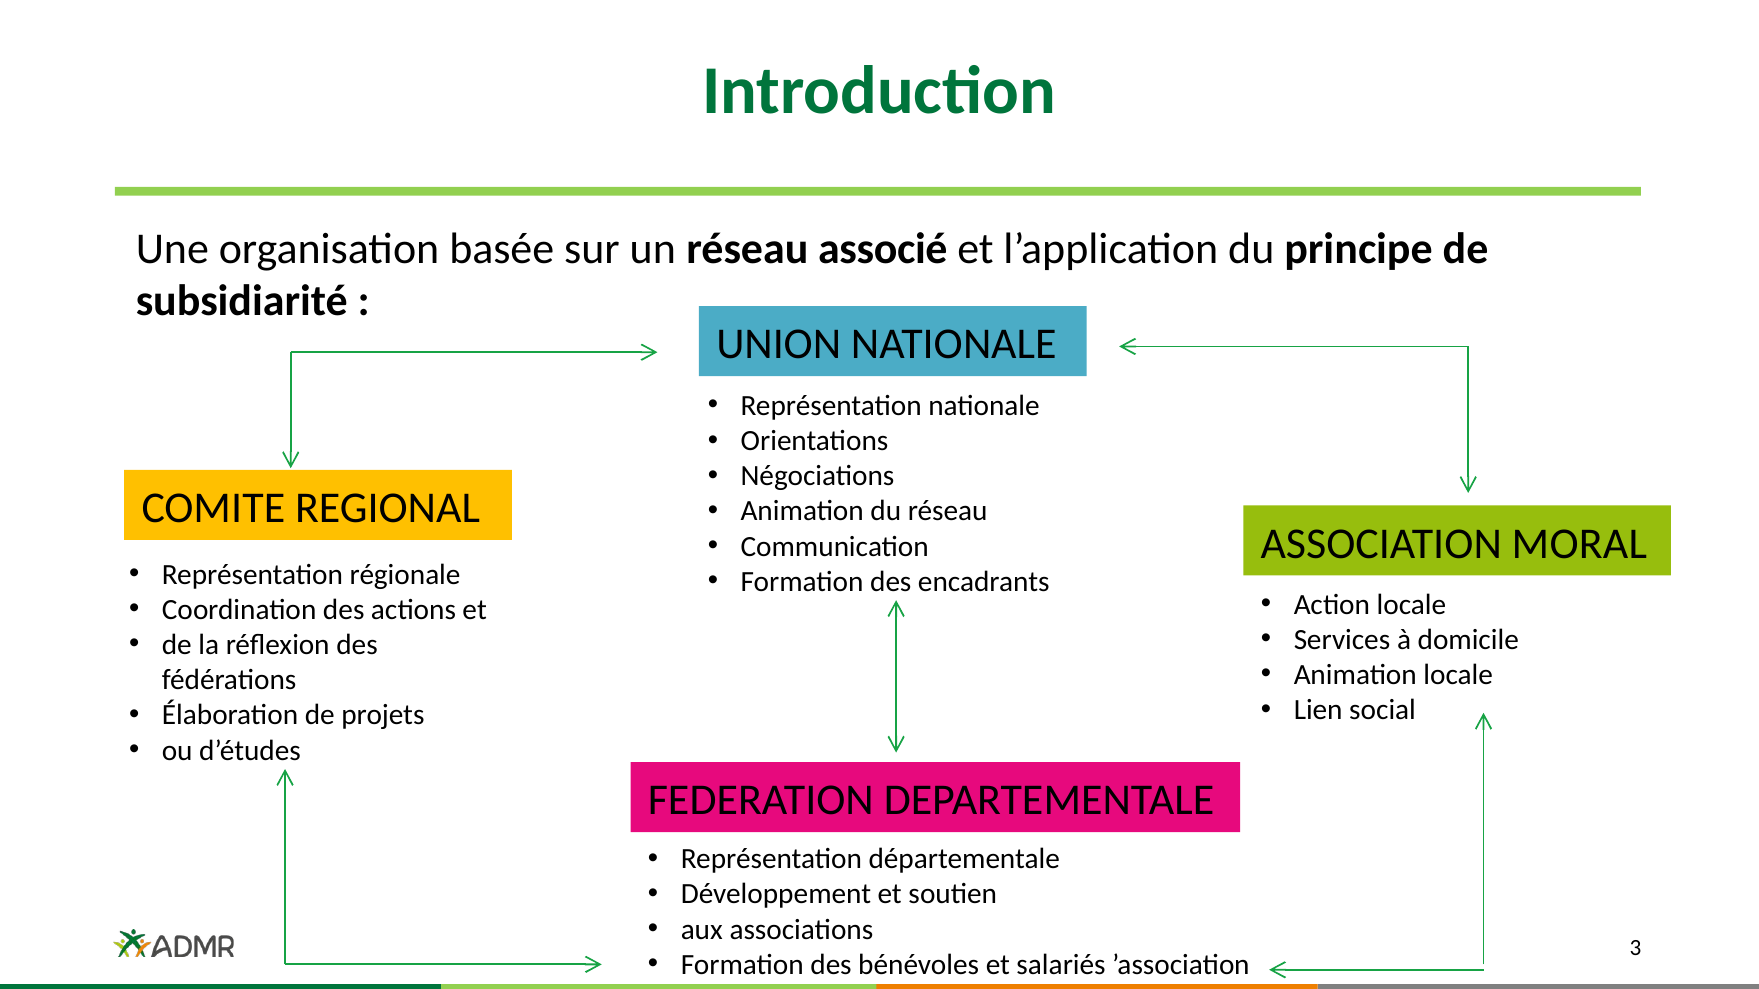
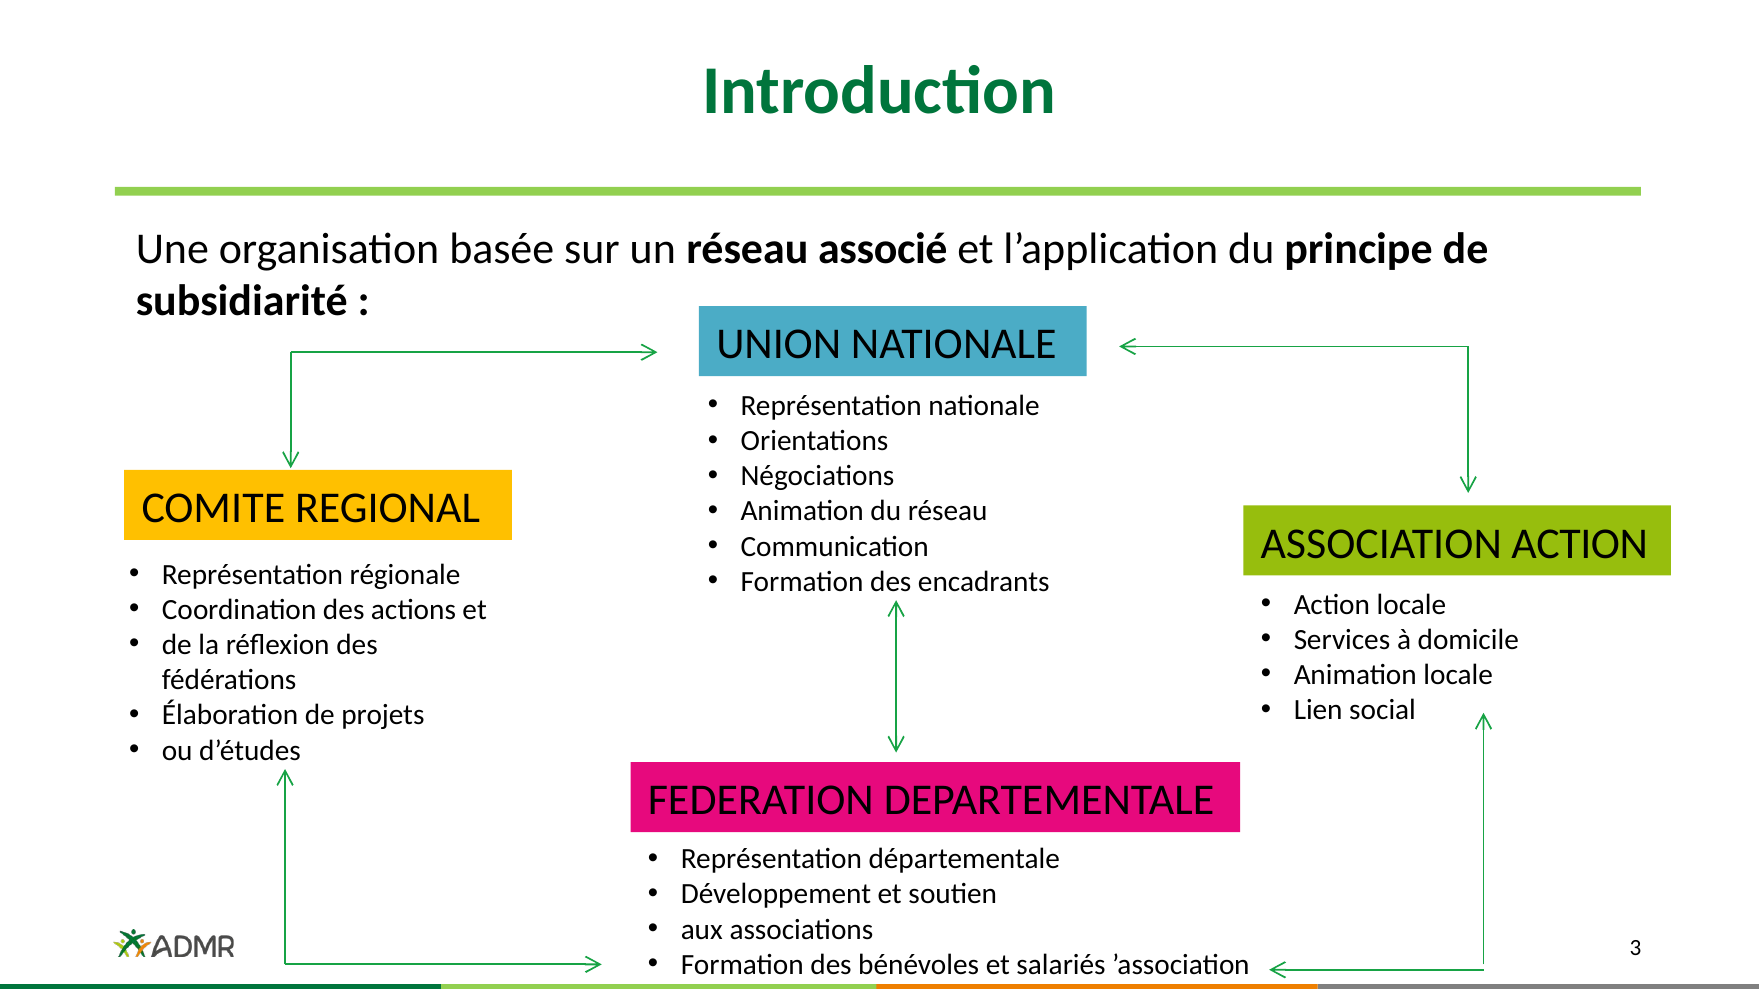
ASSOCIATION MORAL: MORAL -> ACTION (1580, 544)
